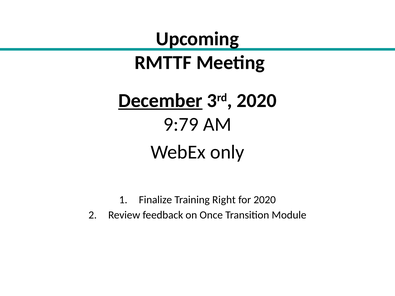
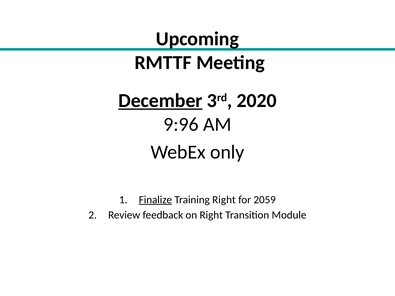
9:79: 9:79 -> 9:96 (181, 124)
Finalize underline: none -> present (155, 200)
for 2020: 2020 -> 2059 (265, 200)
on Once: Once -> Right (211, 215)
